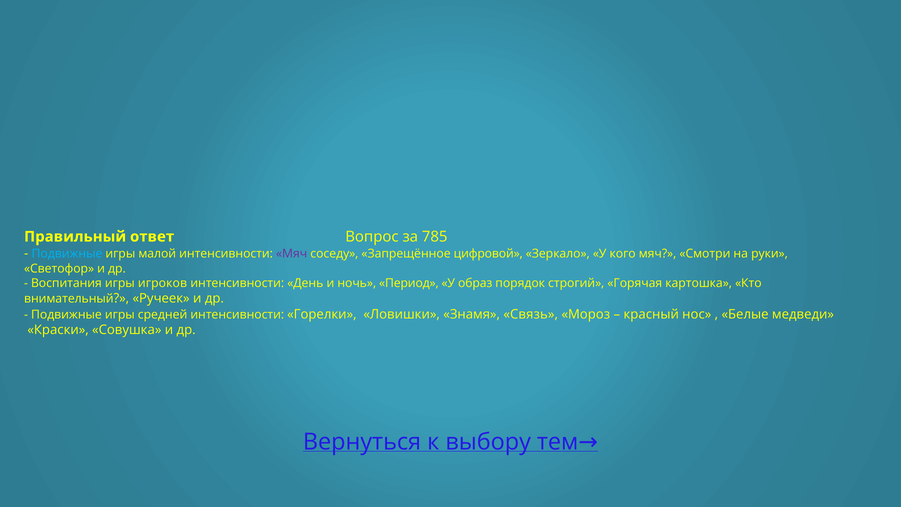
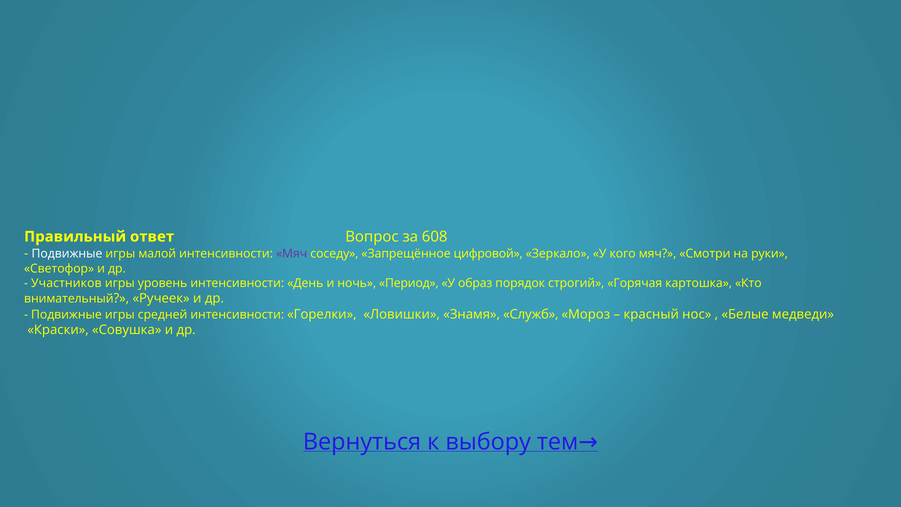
785: 785 -> 608 (435, 237)
Подвижные colour: light blue -> white (67, 254)
Воспитания: Воспитания -> Участников (66, 283)
игроков: игроков -> уровень (163, 283)
Связь: Связь -> Служб (531, 314)
